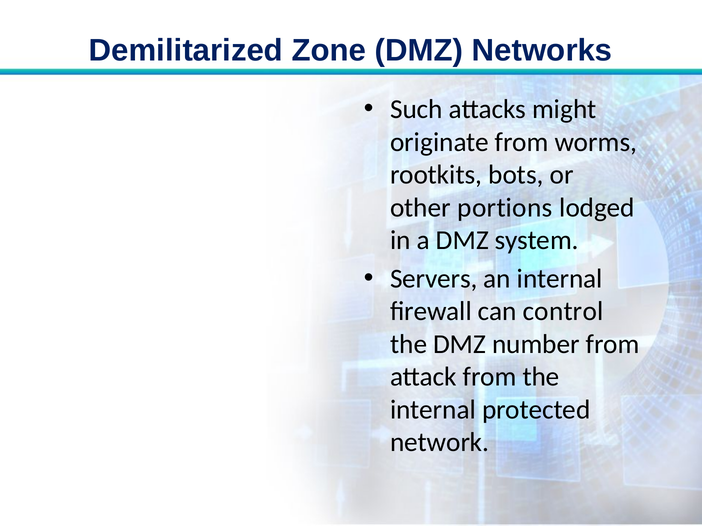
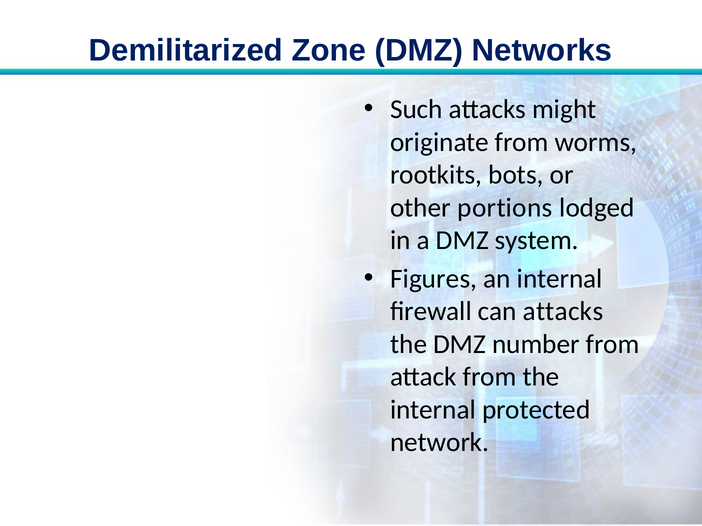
Servers: Servers -> Figures (434, 279)
can control: control -> attacks (563, 312)
